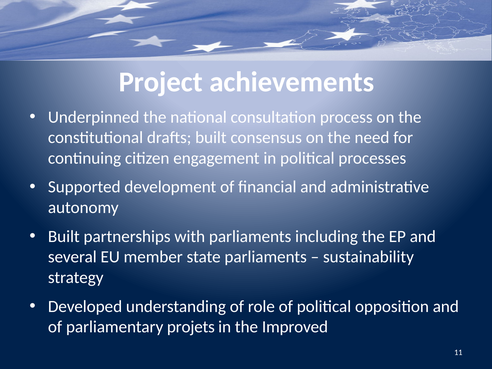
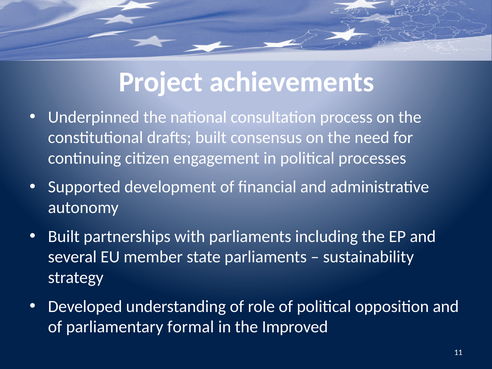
projets: projets -> formal (191, 327)
